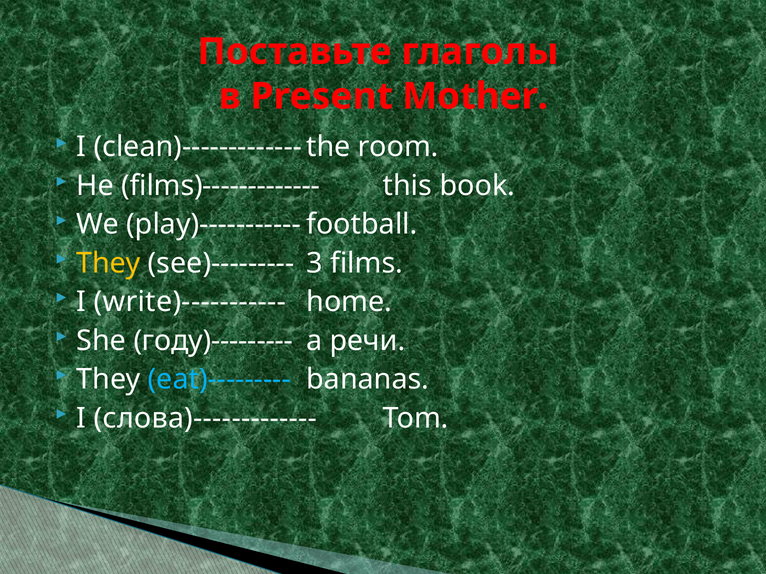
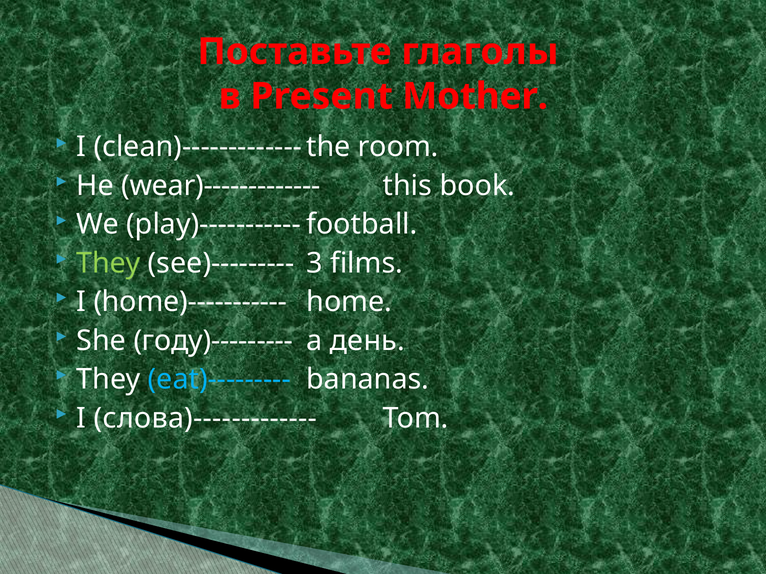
films)-------------: films)------------- -> wear)------------- (221, 186)
They colour: yellow -> light green (109, 263)
write)-----------: write)----------- -> home)----------- (190, 302)
речи: речи -> день (367, 341)
